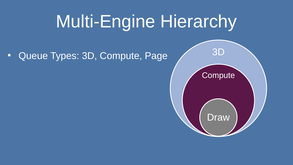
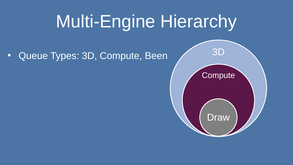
Page: Page -> Been (156, 56)
